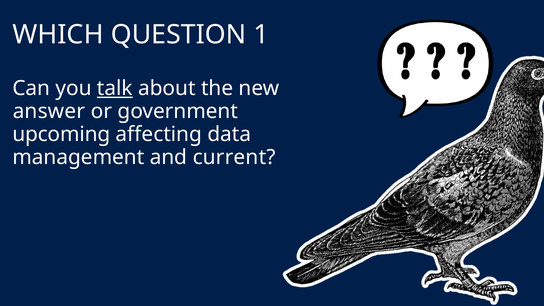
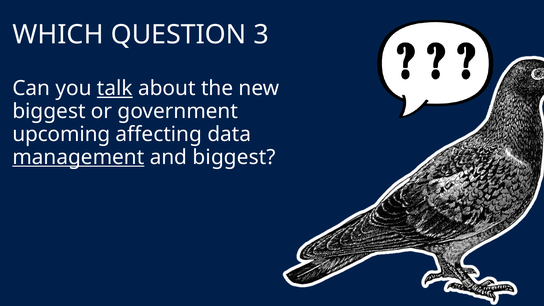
1: 1 -> 3 (261, 35)
answer: answer -> biggest (49, 111)
management underline: none -> present (78, 157)
and current: current -> biggest (234, 157)
